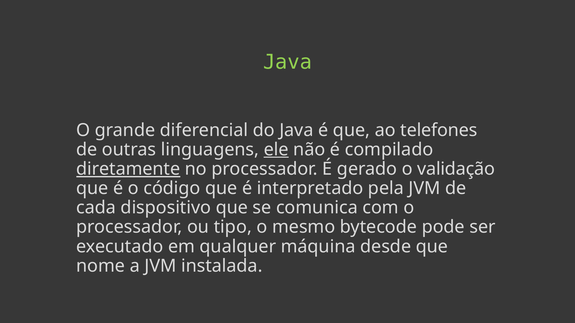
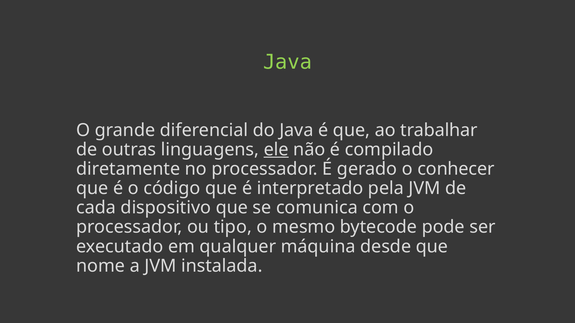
telefones: telefones -> trabalhar (439, 130)
diretamente underline: present -> none (128, 169)
validação: validação -> conhecer (456, 169)
